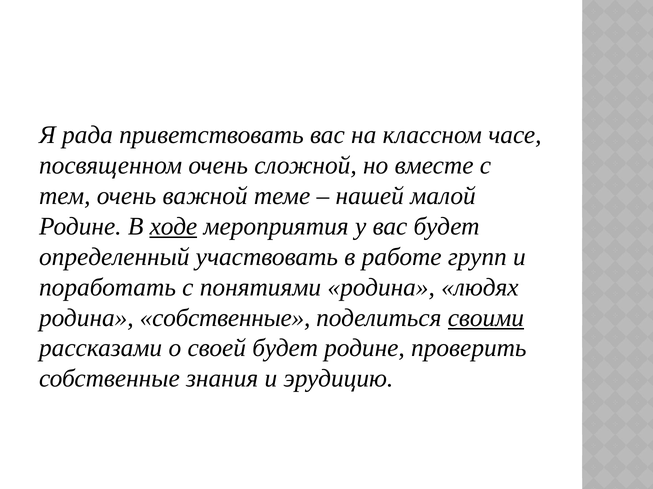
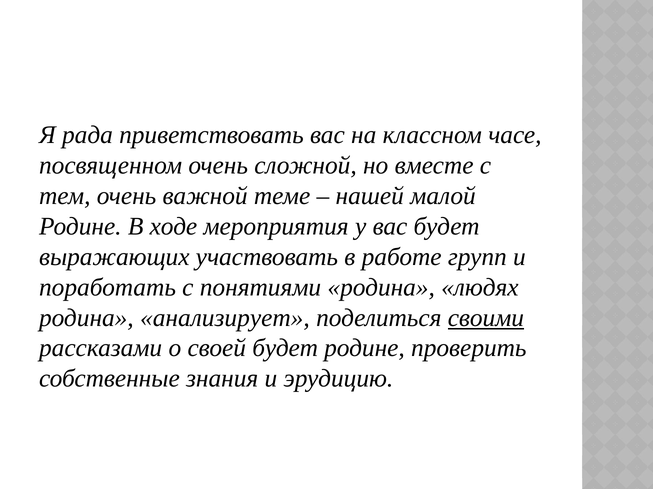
ходе underline: present -> none (173, 227)
определенный: определенный -> выражающих (114, 257)
родина собственные: собственные -> анализирует (225, 318)
